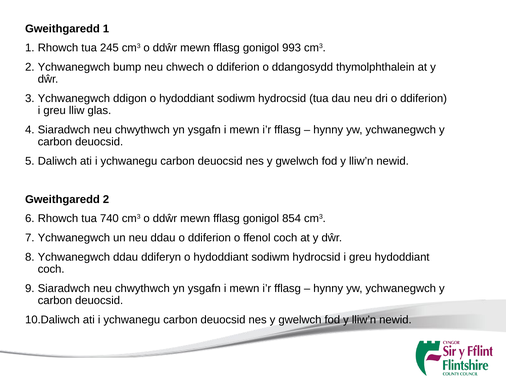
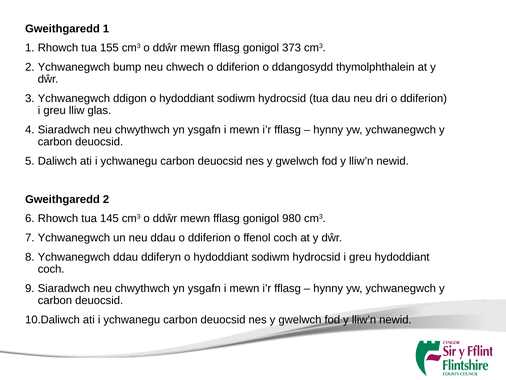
245: 245 -> 155 (109, 48)
993: 993 -> 373 (292, 48)
740: 740 -> 145 (109, 218)
854: 854 -> 980 (292, 218)
